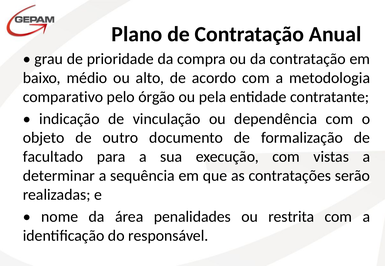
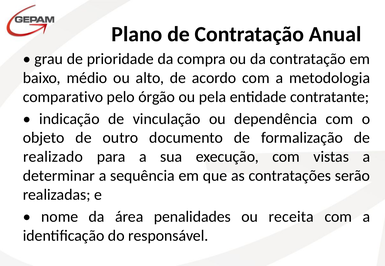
facultado: facultado -> realizado (53, 157)
restrita: restrita -> receita (291, 217)
